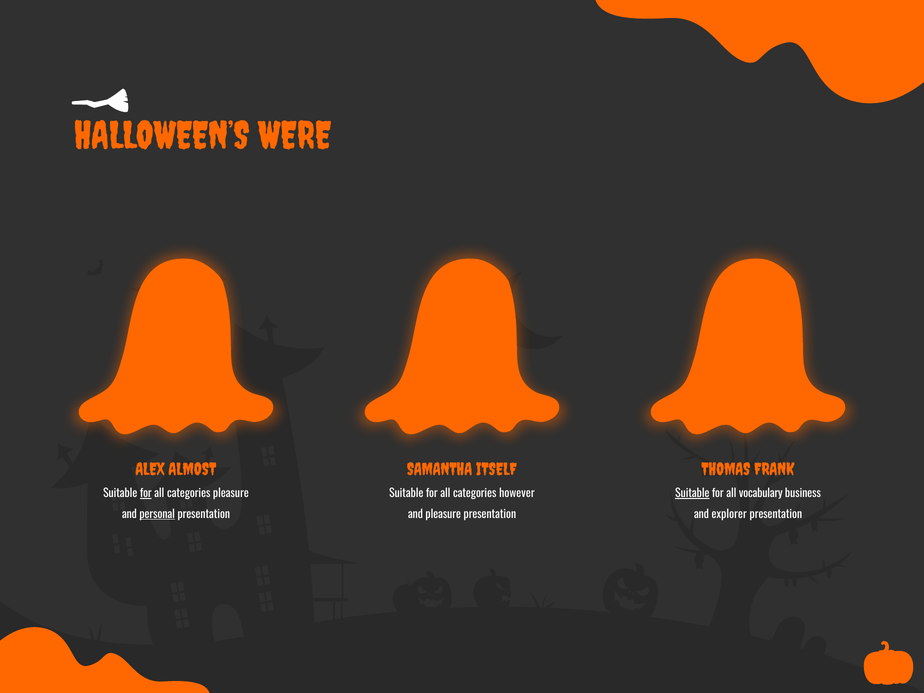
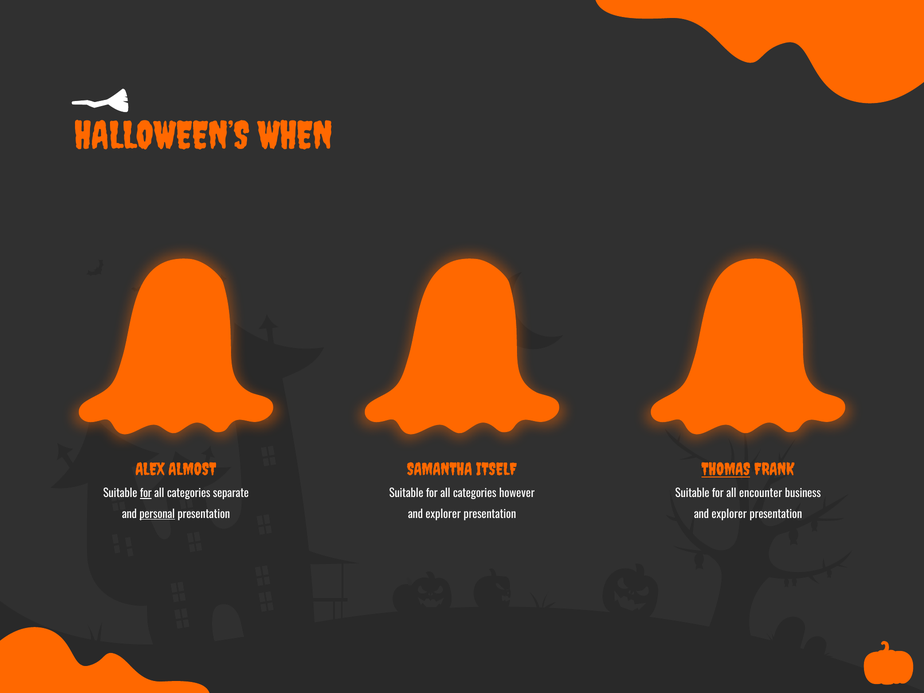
WERE: WERE -> WHEN (295, 136)
THOMAS underline: none -> present (726, 469)
categories pleasure: pleasure -> separate (231, 494)
Suitable underline: present -> none (692, 494)
vocabulary: vocabulary -> encounter (761, 494)
pleasure: pleasure -> explorer (443, 514)
